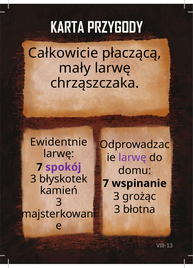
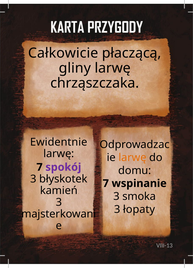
mały: mały -> gliny (75, 68)
larwę colour: purple -> orange (132, 158)
grożąc: grożąc -> smoka (139, 197)
błotna: błotna -> łopaty (139, 210)
